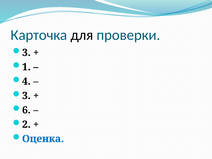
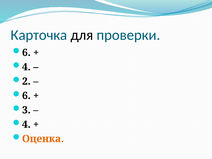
3: 3 -> 6 (26, 53)
1: 1 -> 4 (26, 67)
4: 4 -> 2 (26, 81)
3: 3 -> 6 (26, 96)
6: 6 -> 3 (26, 110)
2: 2 -> 4 (26, 124)
Оценка colour: blue -> orange (43, 139)
